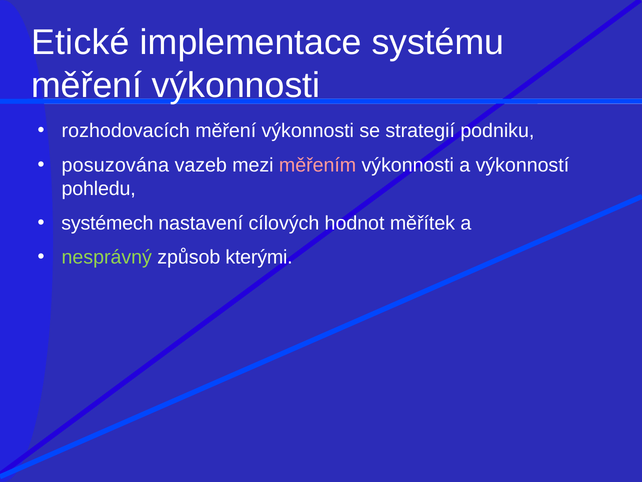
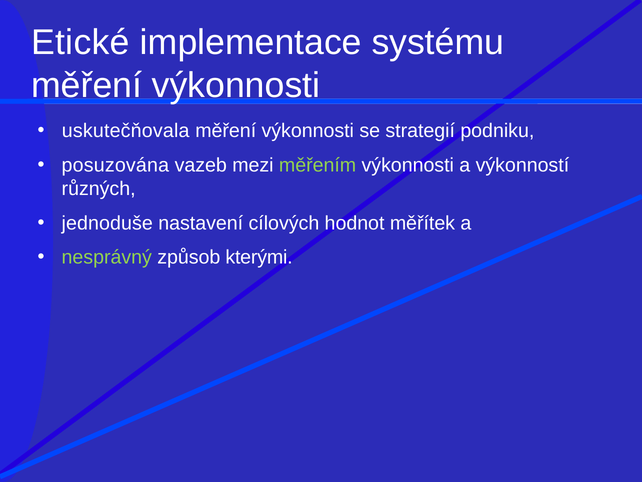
rozhodovacích: rozhodovacích -> uskutečňovala (126, 131)
měřením colour: pink -> light green (318, 165)
pohledu: pohledu -> různých (99, 189)
systémech: systémech -> jednoduše (107, 223)
